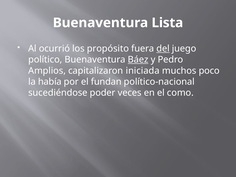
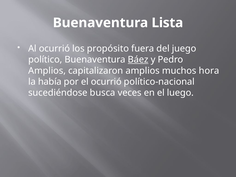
del underline: present -> none (163, 49)
capitalizaron iniciada: iniciada -> amplios (143, 71)
poco: poco -> hora (209, 71)
el fundan: fundan -> ocurrió (106, 82)
poder: poder -> busca (103, 93)
como: como -> luego (180, 93)
